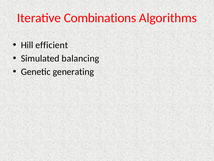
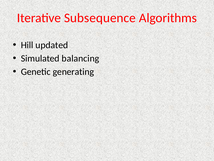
Combinations: Combinations -> Subsequence (100, 18)
efficient: efficient -> updated (52, 45)
